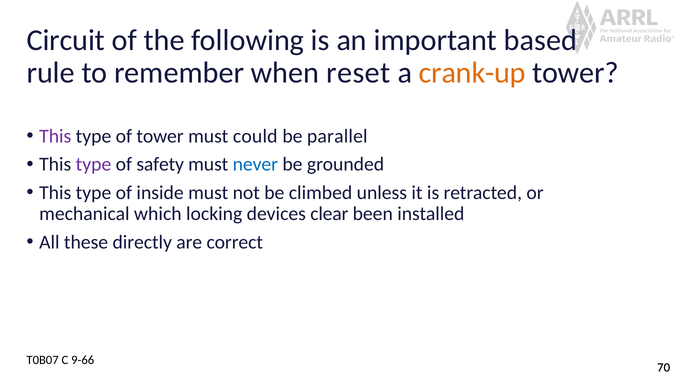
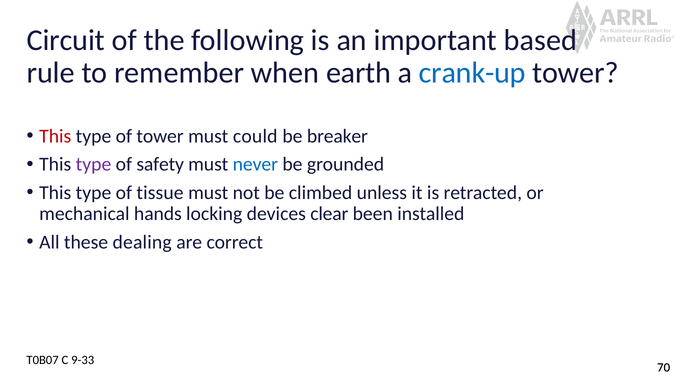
reset: reset -> earth (359, 73)
crank-up colour: orange -> blue (472, 73)
This colour: purple -> red (55, 136)
parallel: parallel -> breaker (337, 136)
inside: inside -> tissue (160, 193)
which: which -> hands (158, 214)
directly: directly -> dealing (142, 243)
9-66: 9-66 -> 9-33 (83, 361)
